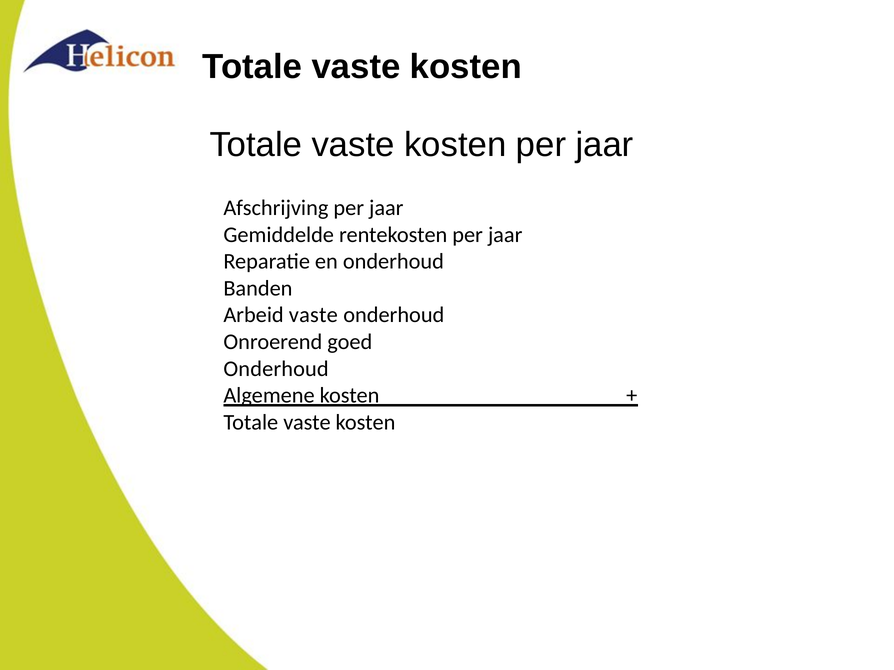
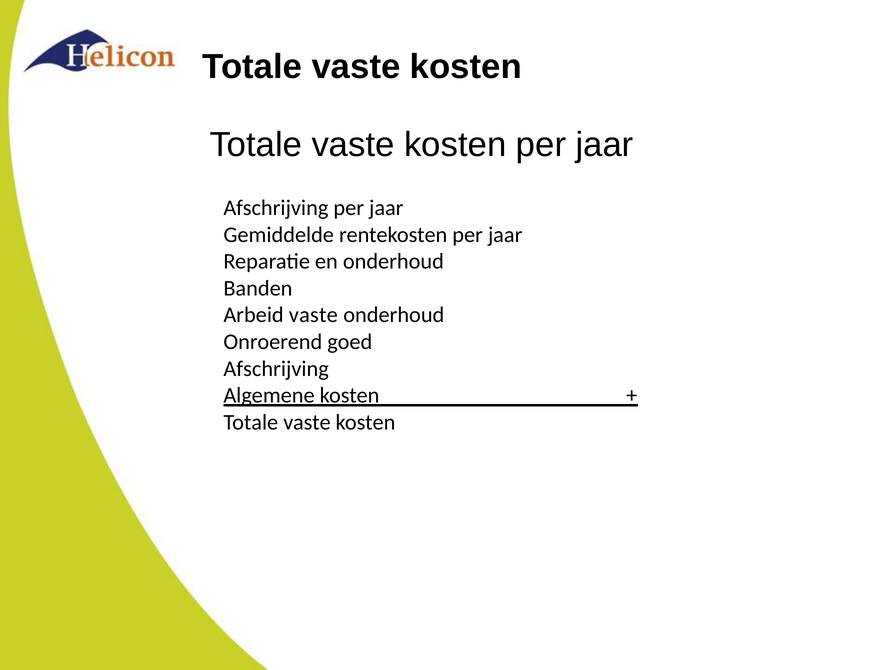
Onderhoud: Onderhoud -> Afschrijving (276, 369)
